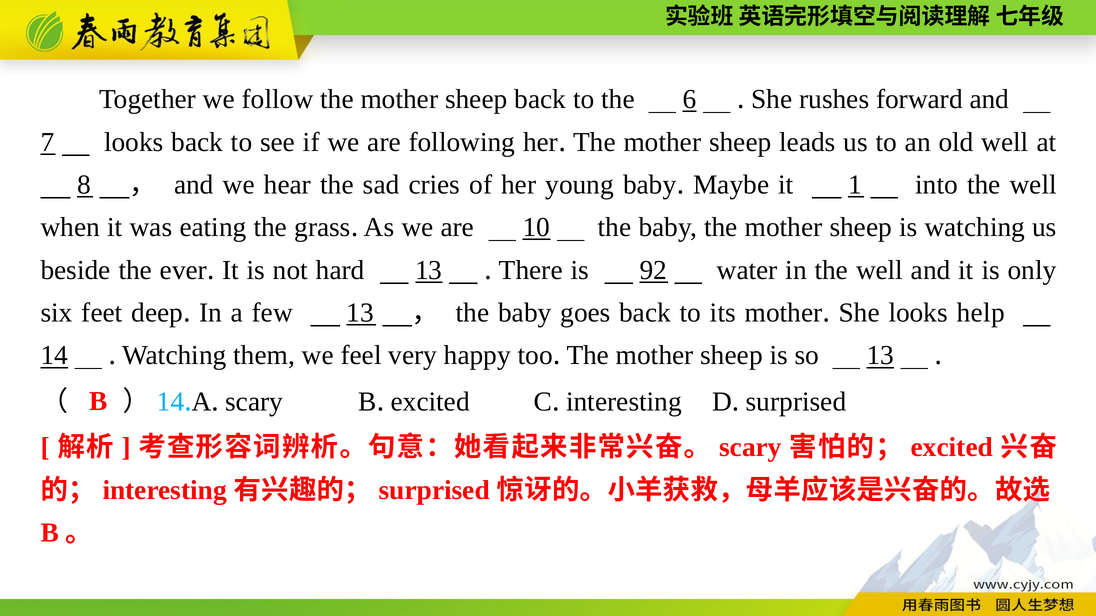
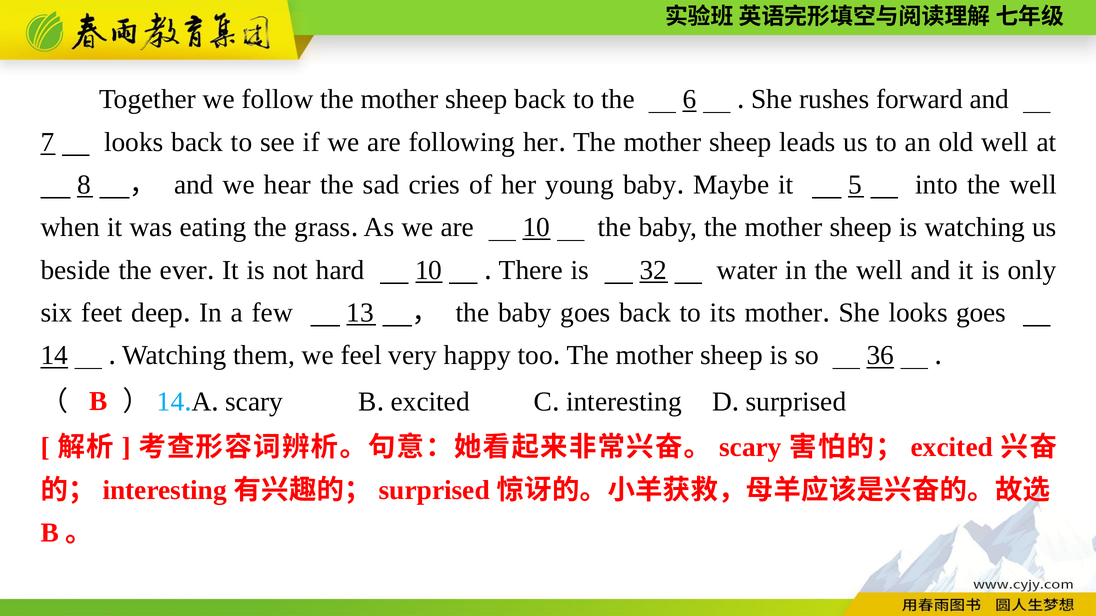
1: 1 -> 5 (855, 185)
hard 13: 13 -> 10 (429, 270)
92: 92 -> 32 (653, 270)
looks help: help -> goes (981, 313)
so 13: 13 -> 36 (880, 356)
